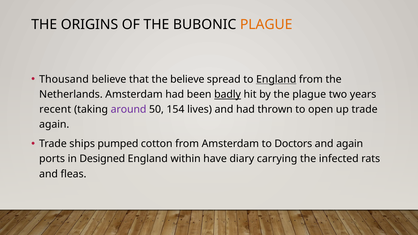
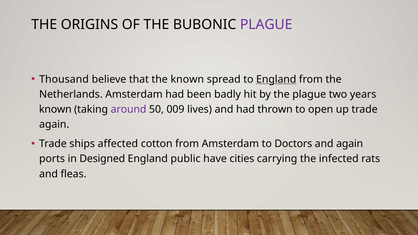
PLAGUE colour: orange -> purple (266, 25)
the believe: believe -> known (187, 79)
badly underline: present -> none (228, 94)
recent: recent -> known (55, 109)
154: 154 -> 009 (175, 109)
pumped: pumped -> affected (118, 144)
within: within -> public (186, 159)
diary: diary -> cities (242, 159)
